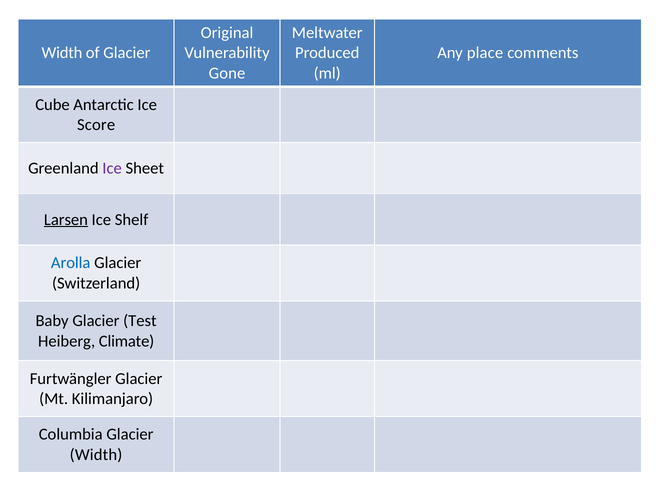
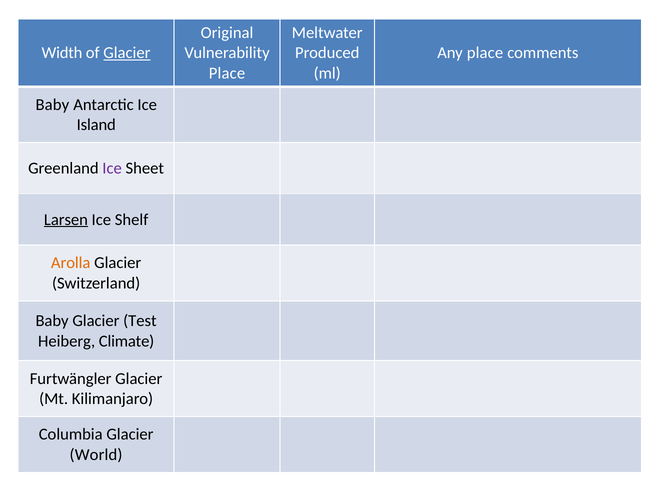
Glacier underline: none -> present (127, 53)
Gone: Gone -> Place (227, 73)
Cube: Cube -> Baby (52, 105)
Score: Score -> Island (96, 125)
Arolla colour: blue -> orange (71, 263)
Width: Width -> World (96, 455)
